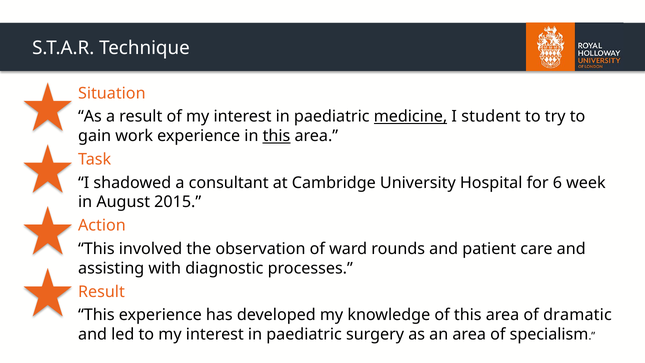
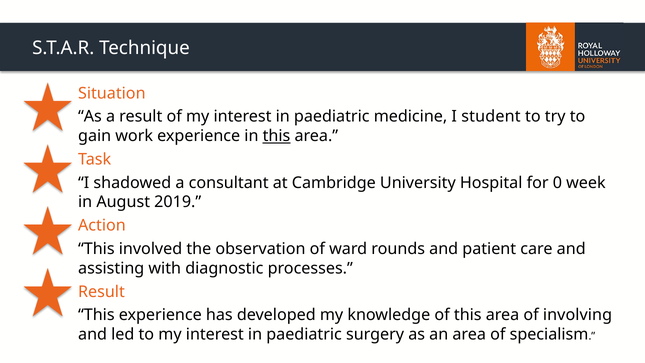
medicine underline: present -> none (411, 117)
6: 6 -> 0 (557, 183)
2015: 2015 -> 2019 (178, 202)
dramatic: dramatic -> involving (578, 315)
